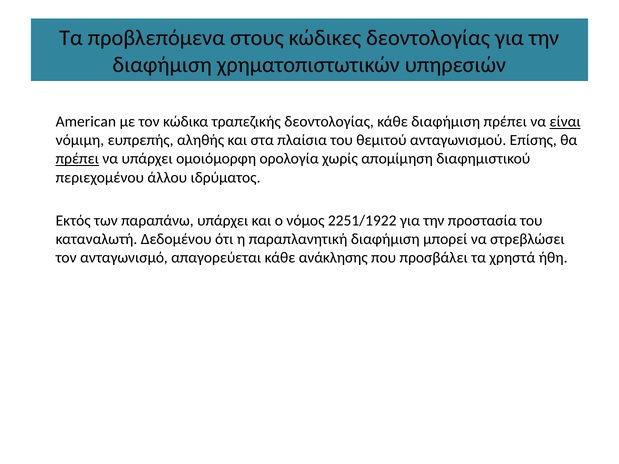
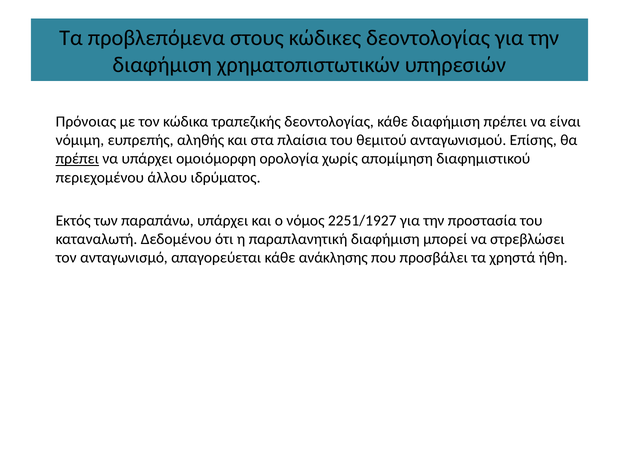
American: American -> Πρόνοιας (86, 122)
είναι underline: present -> none (565, 122)
2251/1922: 2251/1922 -> 2251/1927 (362, 221)
